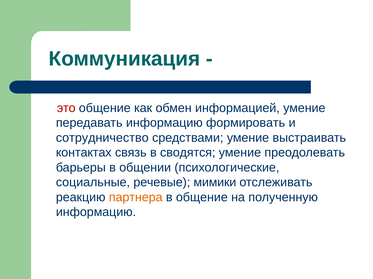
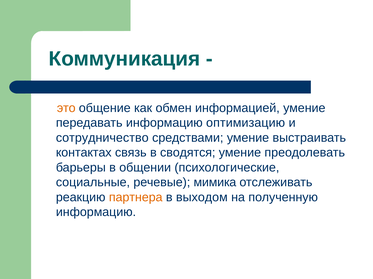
это colour: red -> orange (66, 108)
формировать: формировать -> оптимизацию (246, 123)
мимики: мимики -> мимика (215, 183)
в общение: общение -> выходом (202, 198)
